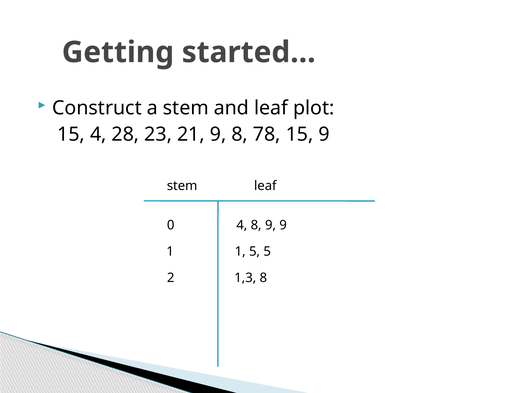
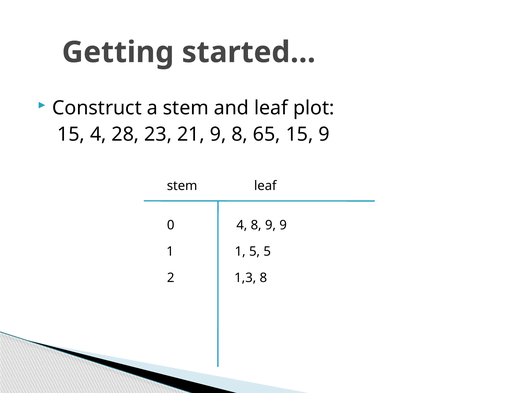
78: 78 -> 65 (267, 134)
